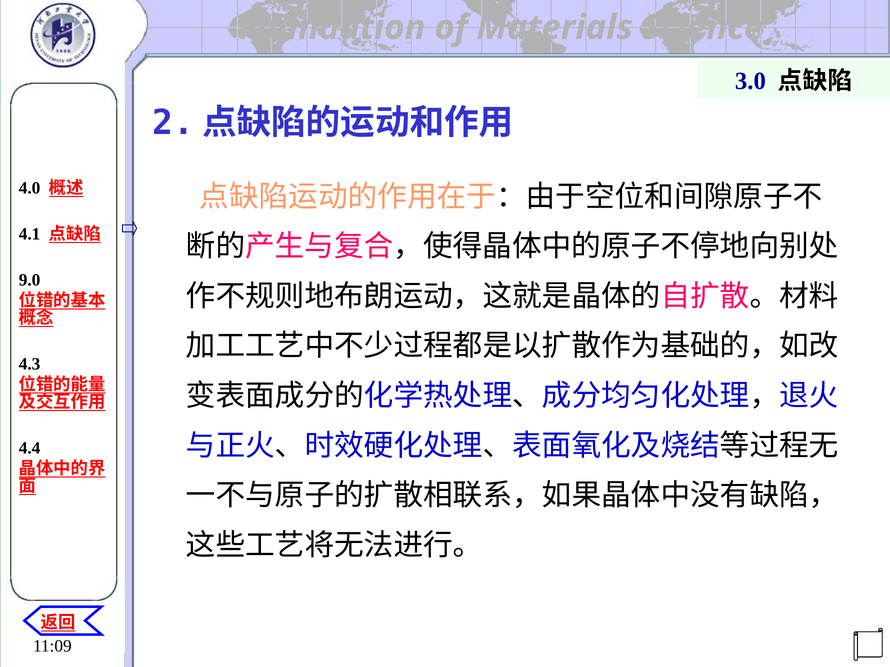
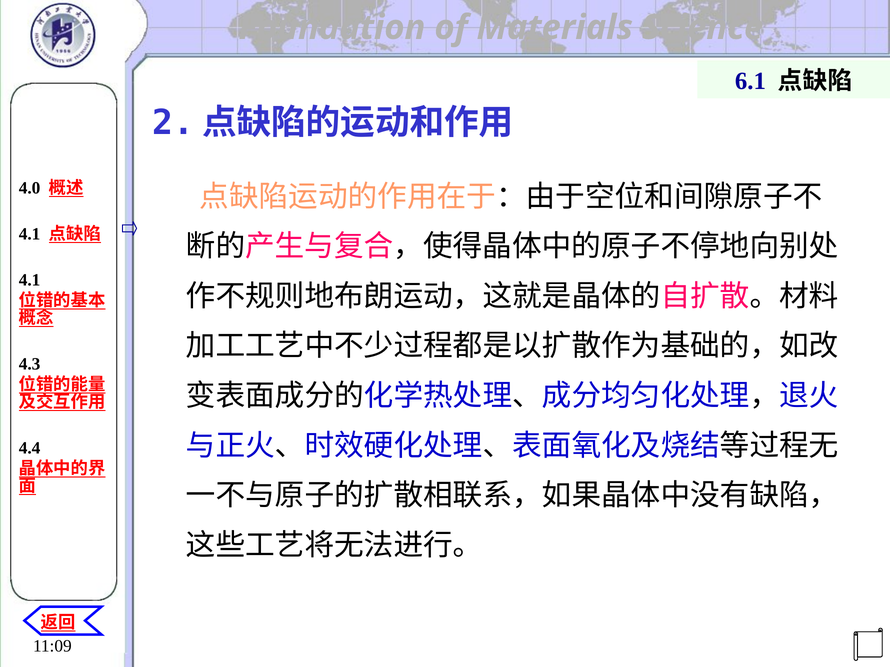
3.0: 3.0 -> 6.1 (750, 81)
9.0: 9.0 -> 4.1 (30, 280)
